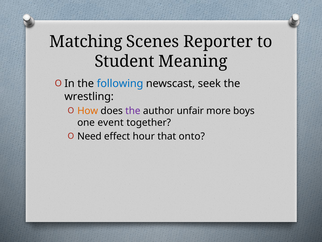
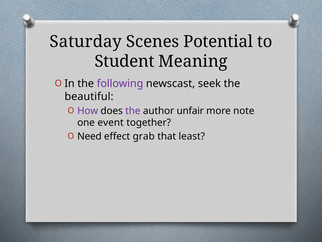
Matching: Matching -> Saturday (86, 41)
Reporter: Reporter -> Potential (218, 41)
following colour: blue -> purple (120, 83)
wrestling: wrestling -> beautiful (89, 96)
How colour: orange -> purple (88, 111)
boys: boys -> note (244, 111)
hour: hour -> grab (144, 136)
onto: onto -> least (192, 136)
